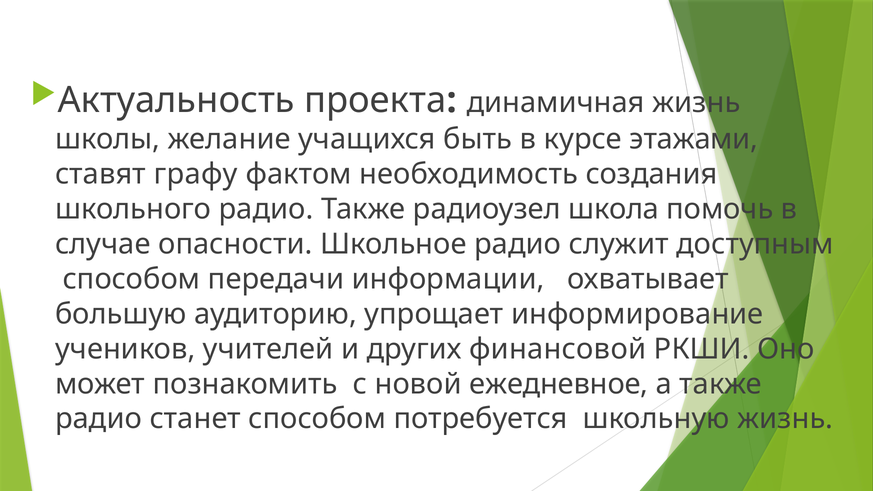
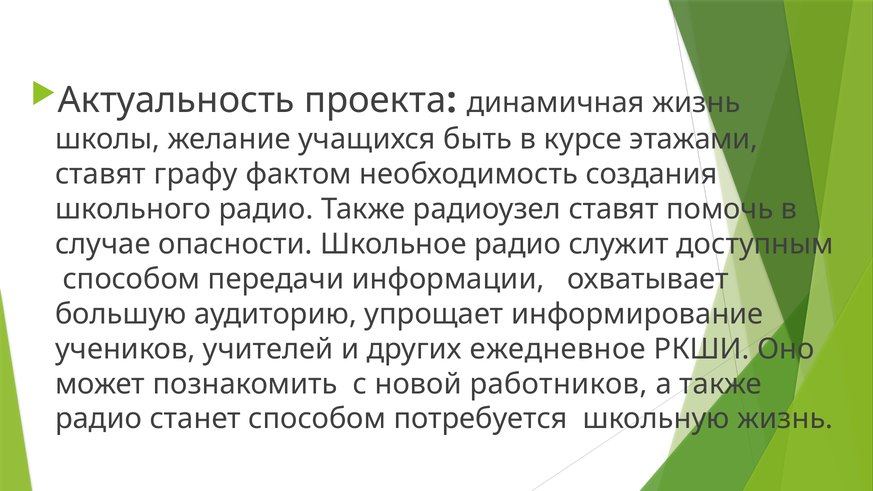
радиоузел школа: школа -> ставят (614, 209)
финансовой: финансовой -> ежедневное (558, 349)
ежедневное: ежедневное -> работников (559, 384)
